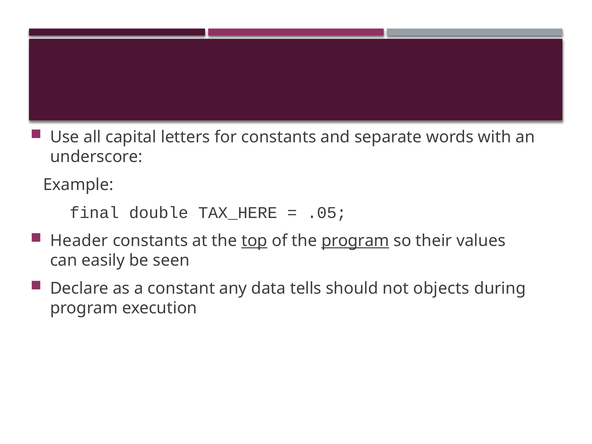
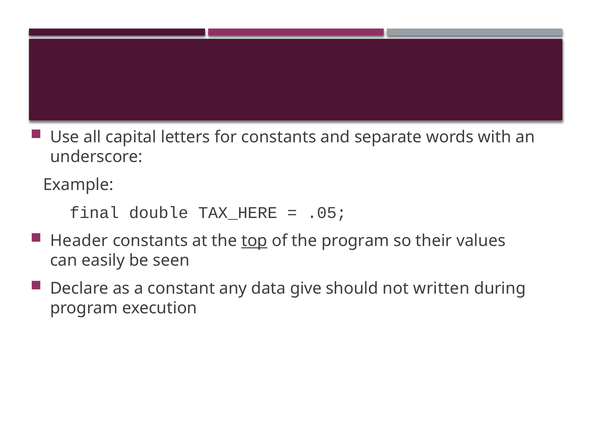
program underline: present -> none (355, 241)
tells: tells -> give (306, 288)
objects: objects -> written (441, 288)
